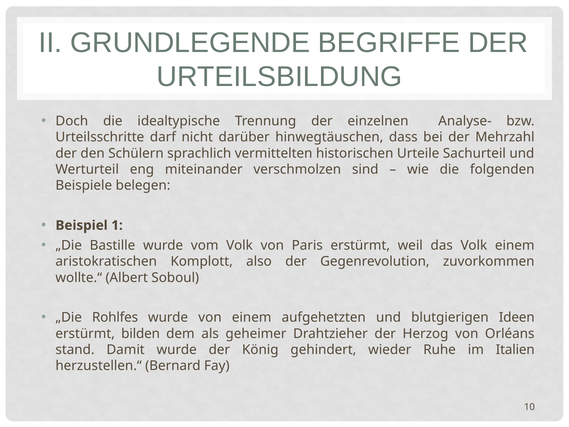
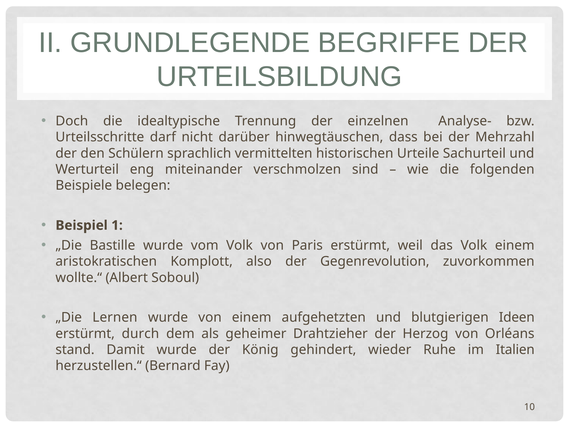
Rohlfes: Rohlfes -> Lernen (115, 317)
bilden: bilden -> durch (140, 333)
